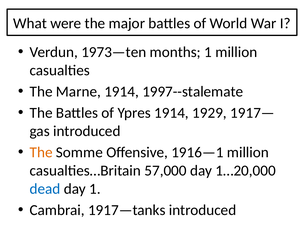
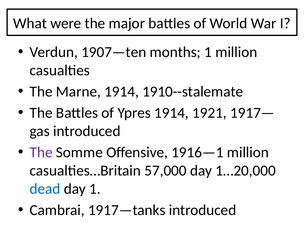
1973—ten: 1973—ten -> 1907—ten (114, 52)
1997--stalemate: 1997--stalemate -> 1910--stalemate (193, 92)
1929: 1929 -> 1921 (209, 113)
The colour: orange -> purple (41, 152)
